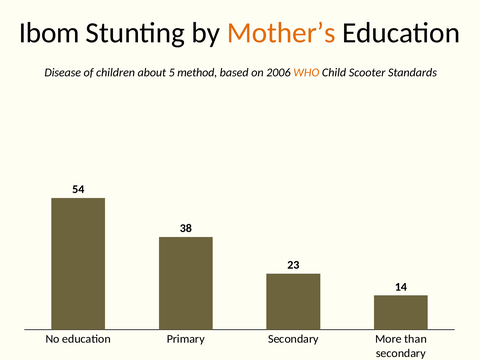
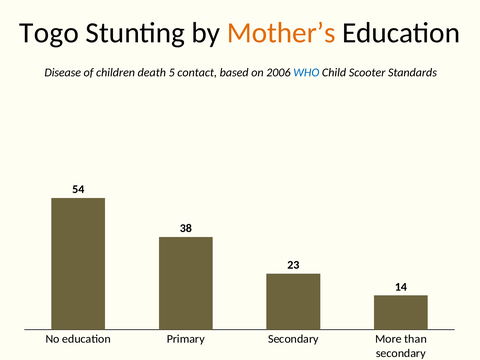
Ibom: Ibom -> Togo (49, 33)
about: about -> death (152, 72)
method: method -> contact (197, 72)
WHO colour: orange -> blue (306, 72)
